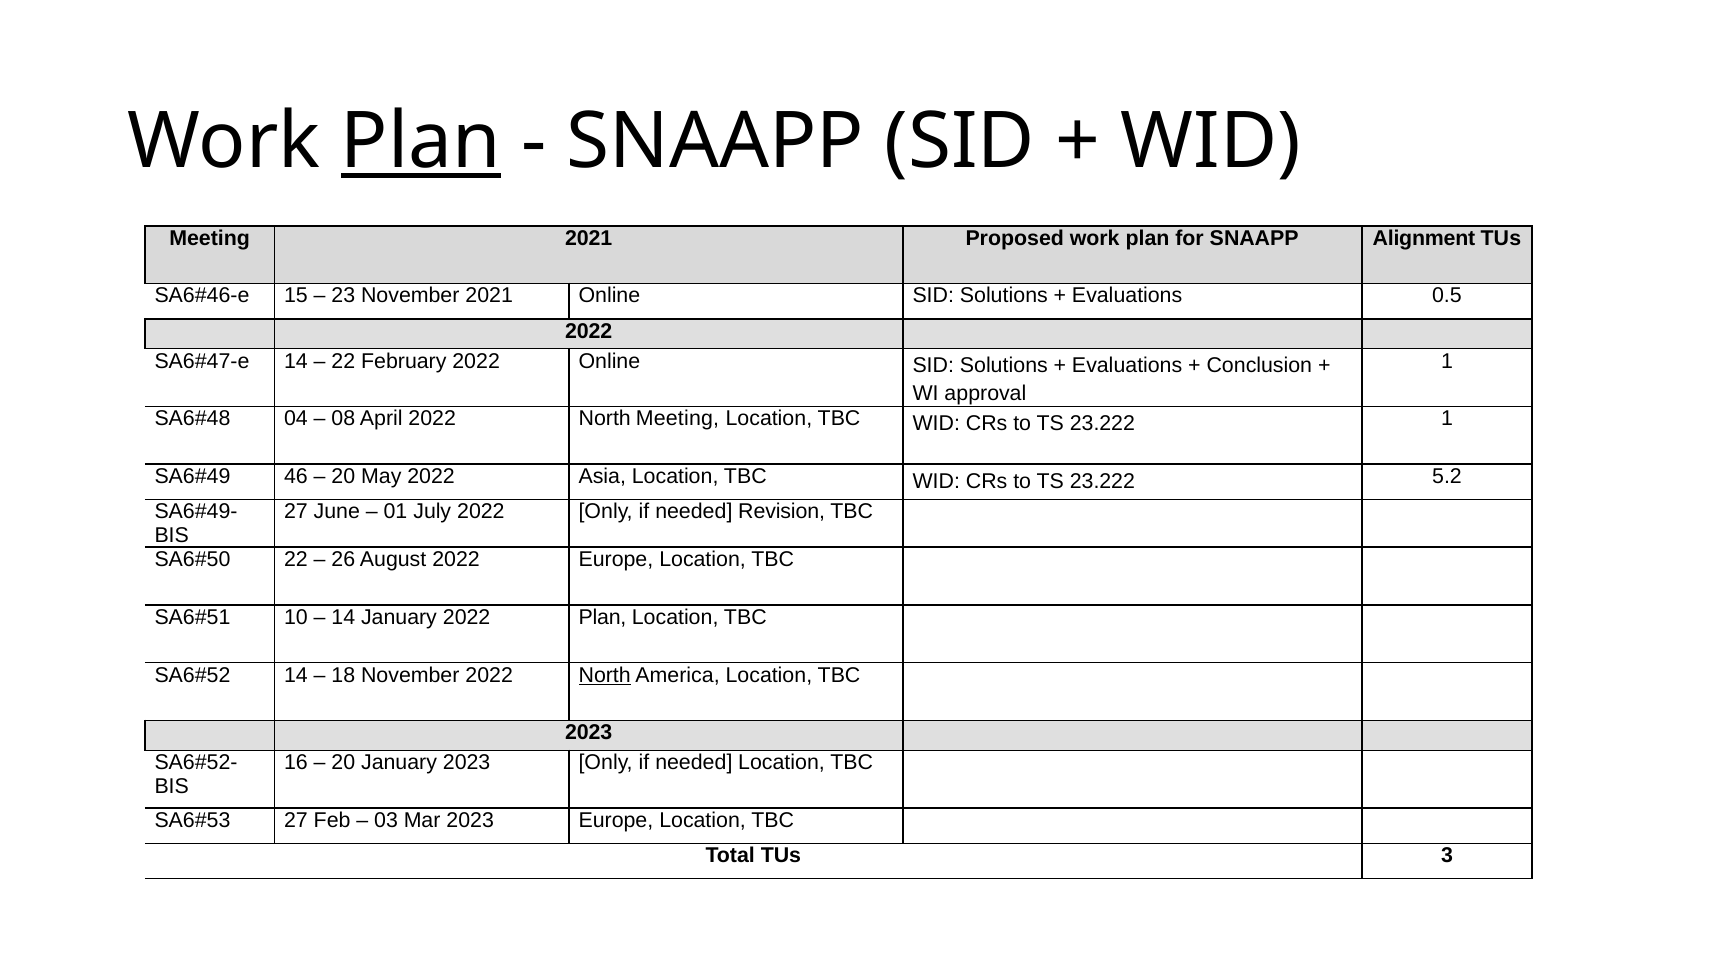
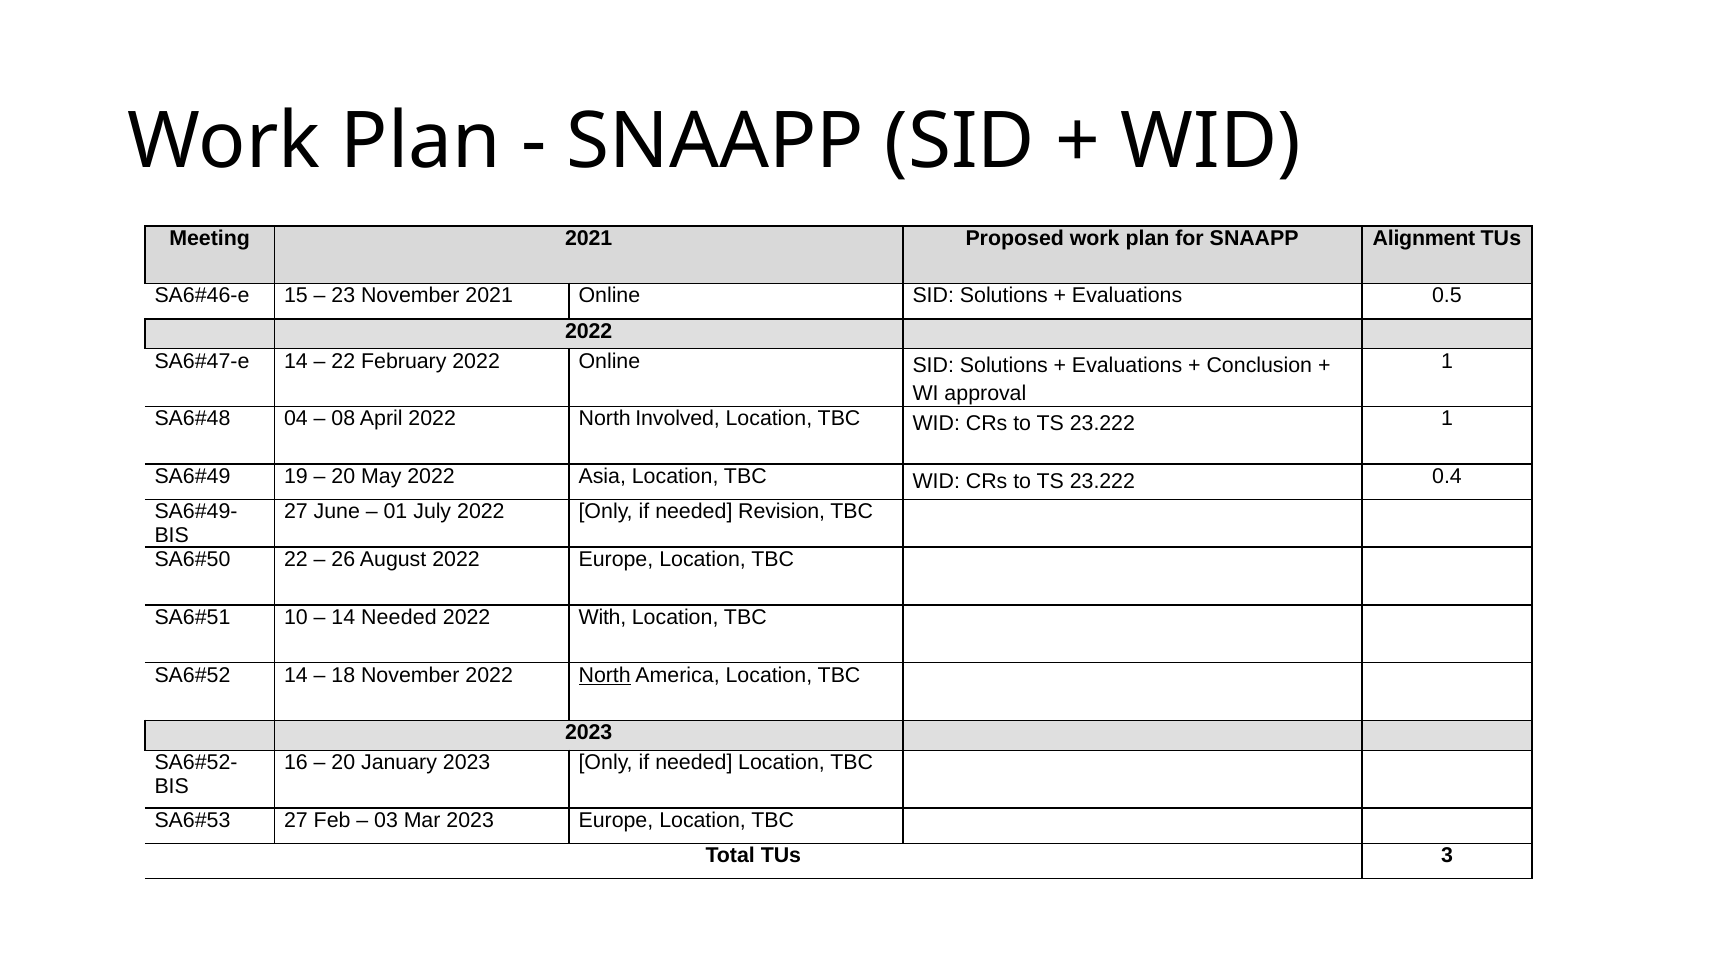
Plan underline: present -> none (421, 142)
North Meeting: Meeting -> Involved (678, 419)
46: 46 -> 19 (296, 476)
5.2: 5.2 -> 0.4 (1447, 476)
14 January: January -> Needed (399, 617)
2022 Plan: Plan -> With (602, 617)
